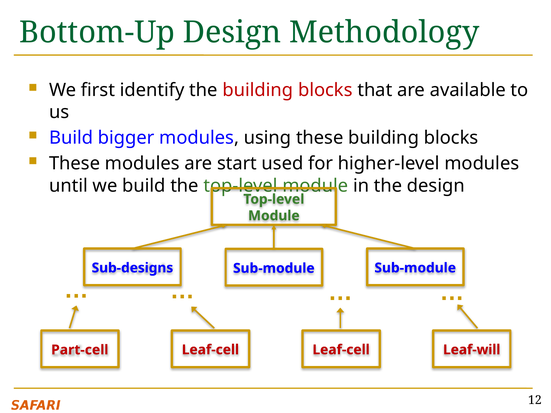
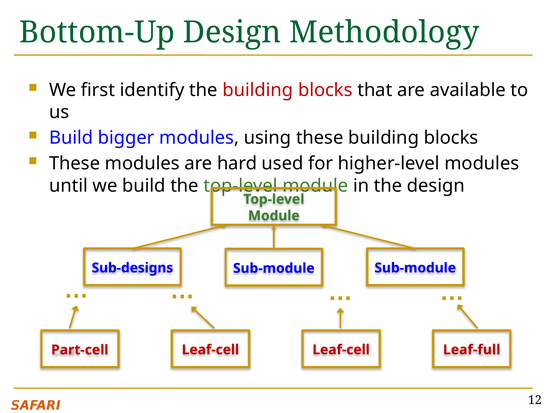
start: start -> hard (237, 164)
Leaf-will: Leaf-will -> Leaf-full (472, 350)
